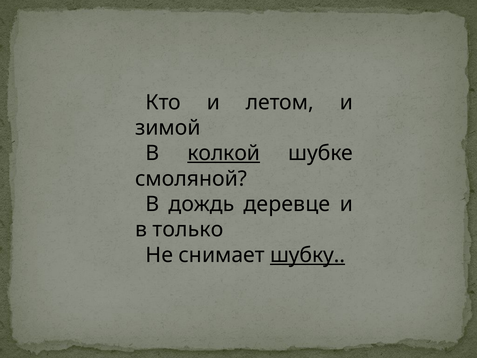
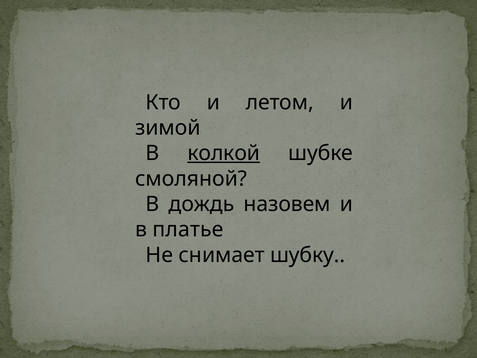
деревце: деревце -> назовем (287, 204)
только: только -> платье (188, 229)
шубку underline: present -> none (308, 255)
